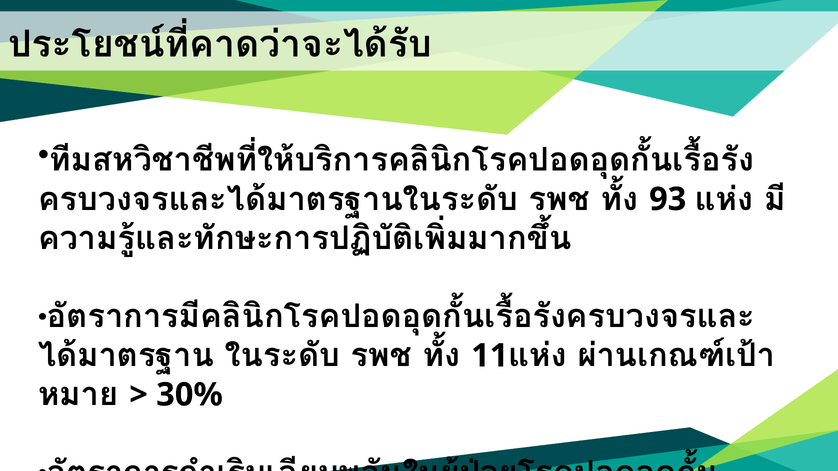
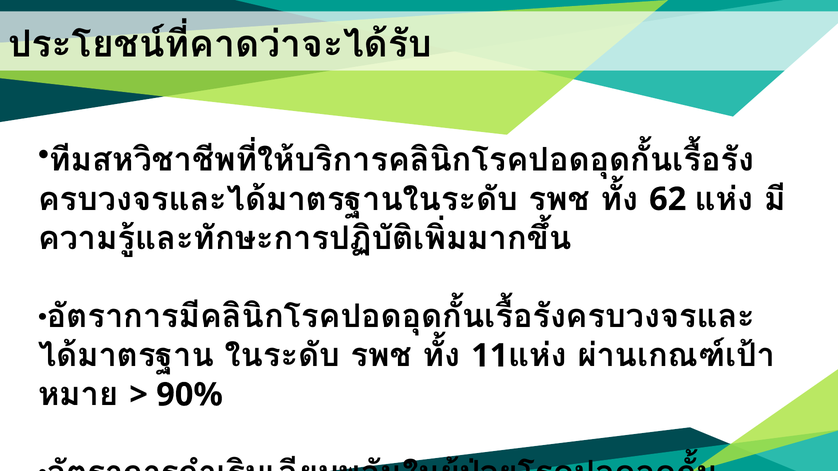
93: 93 -> 62 (668, 199)
30%: 30% -> 90% (190, 395)
